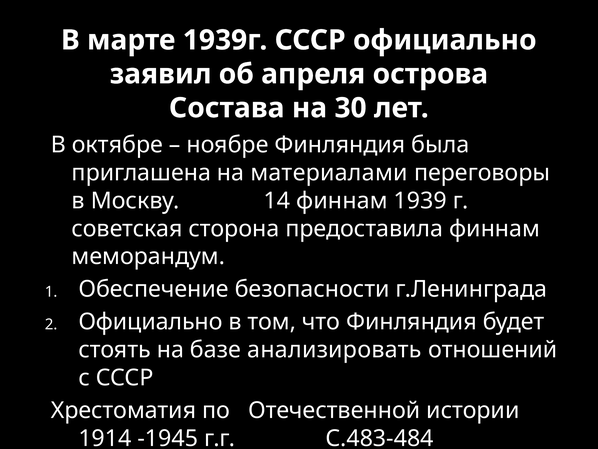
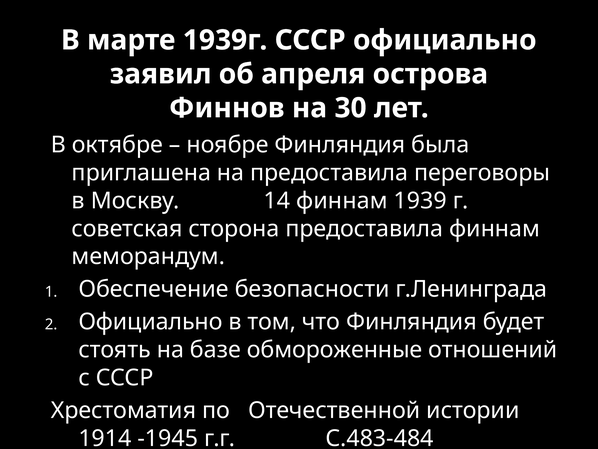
Состава: Состава -> Финнов (227, 108)
на материалами: материалами -> предоставила (329, 173)
анализировать: анализировать -> обмороженные (335, 349)
